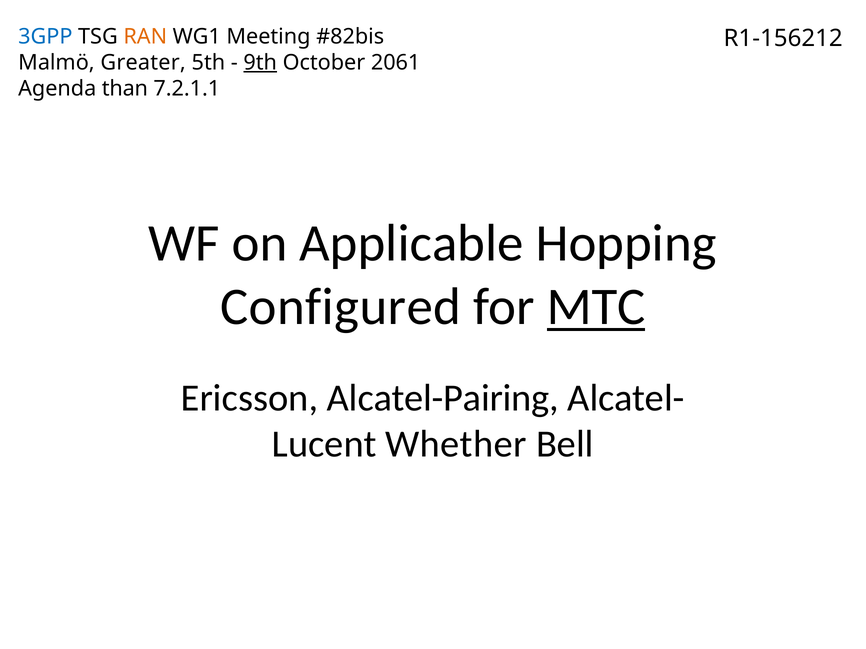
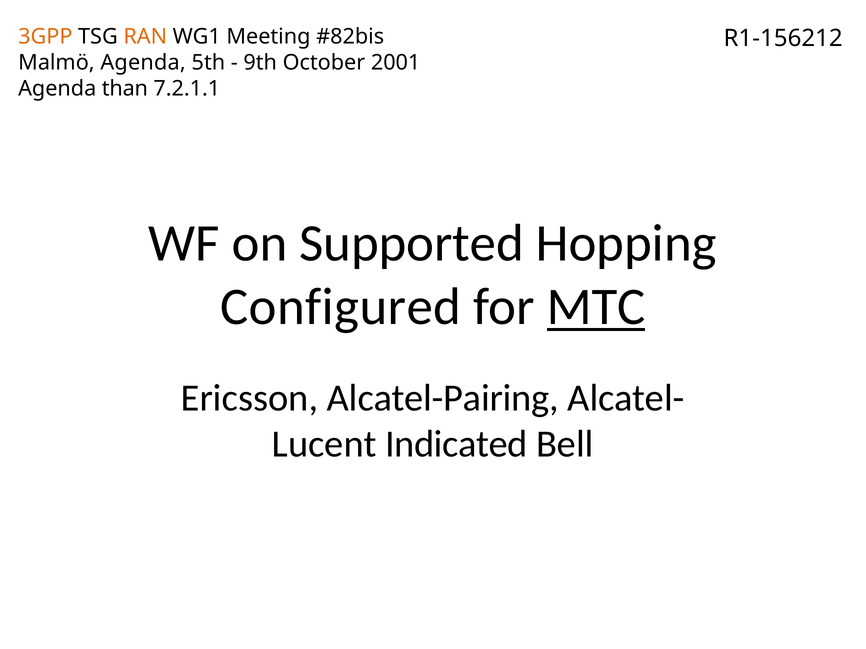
3GPP colour: blue -> orange (45, 37)
Malmö Greater: Greater -> Agenda (143, 63)
9th underline: present -> none (260, 63)
2061: 2061 -> 2001 (396, 63)
Applicable: Applicable -> Supported (412, 243)
Whether: Whether -> Indicated (456, 444)
